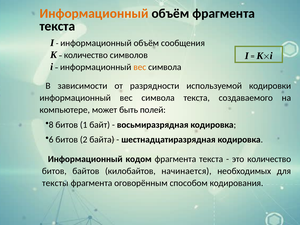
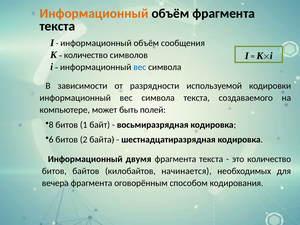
вес colour: orange -> blue (140, 67)
кодом: кодом -> двумя (139, 159)
тексты: тексты -> вечера (55, 183)
